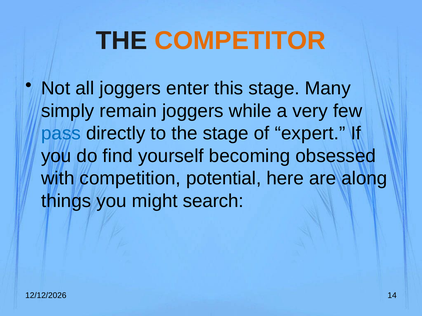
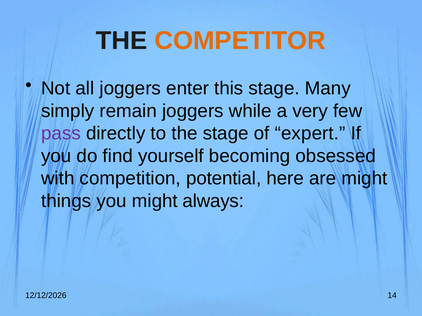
pass colour: blue -> purple (61, 134)
are along: along -> might (364, 179)
search: search -> always (213, 201)
